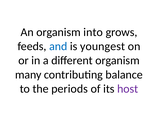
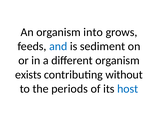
youngest: youngest -> sediment (103, 47)
many: many -> exists (28, 75)
balance: balance -> without (124, 75)
host colour: purple -> blue (128, 89)
